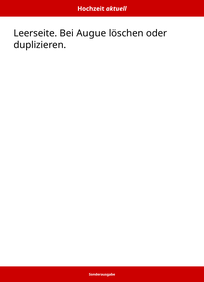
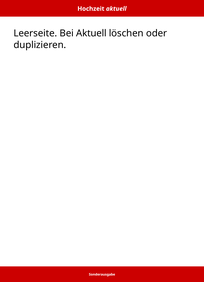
Bei Augue: Augue -> Aktuell (91, 33)
